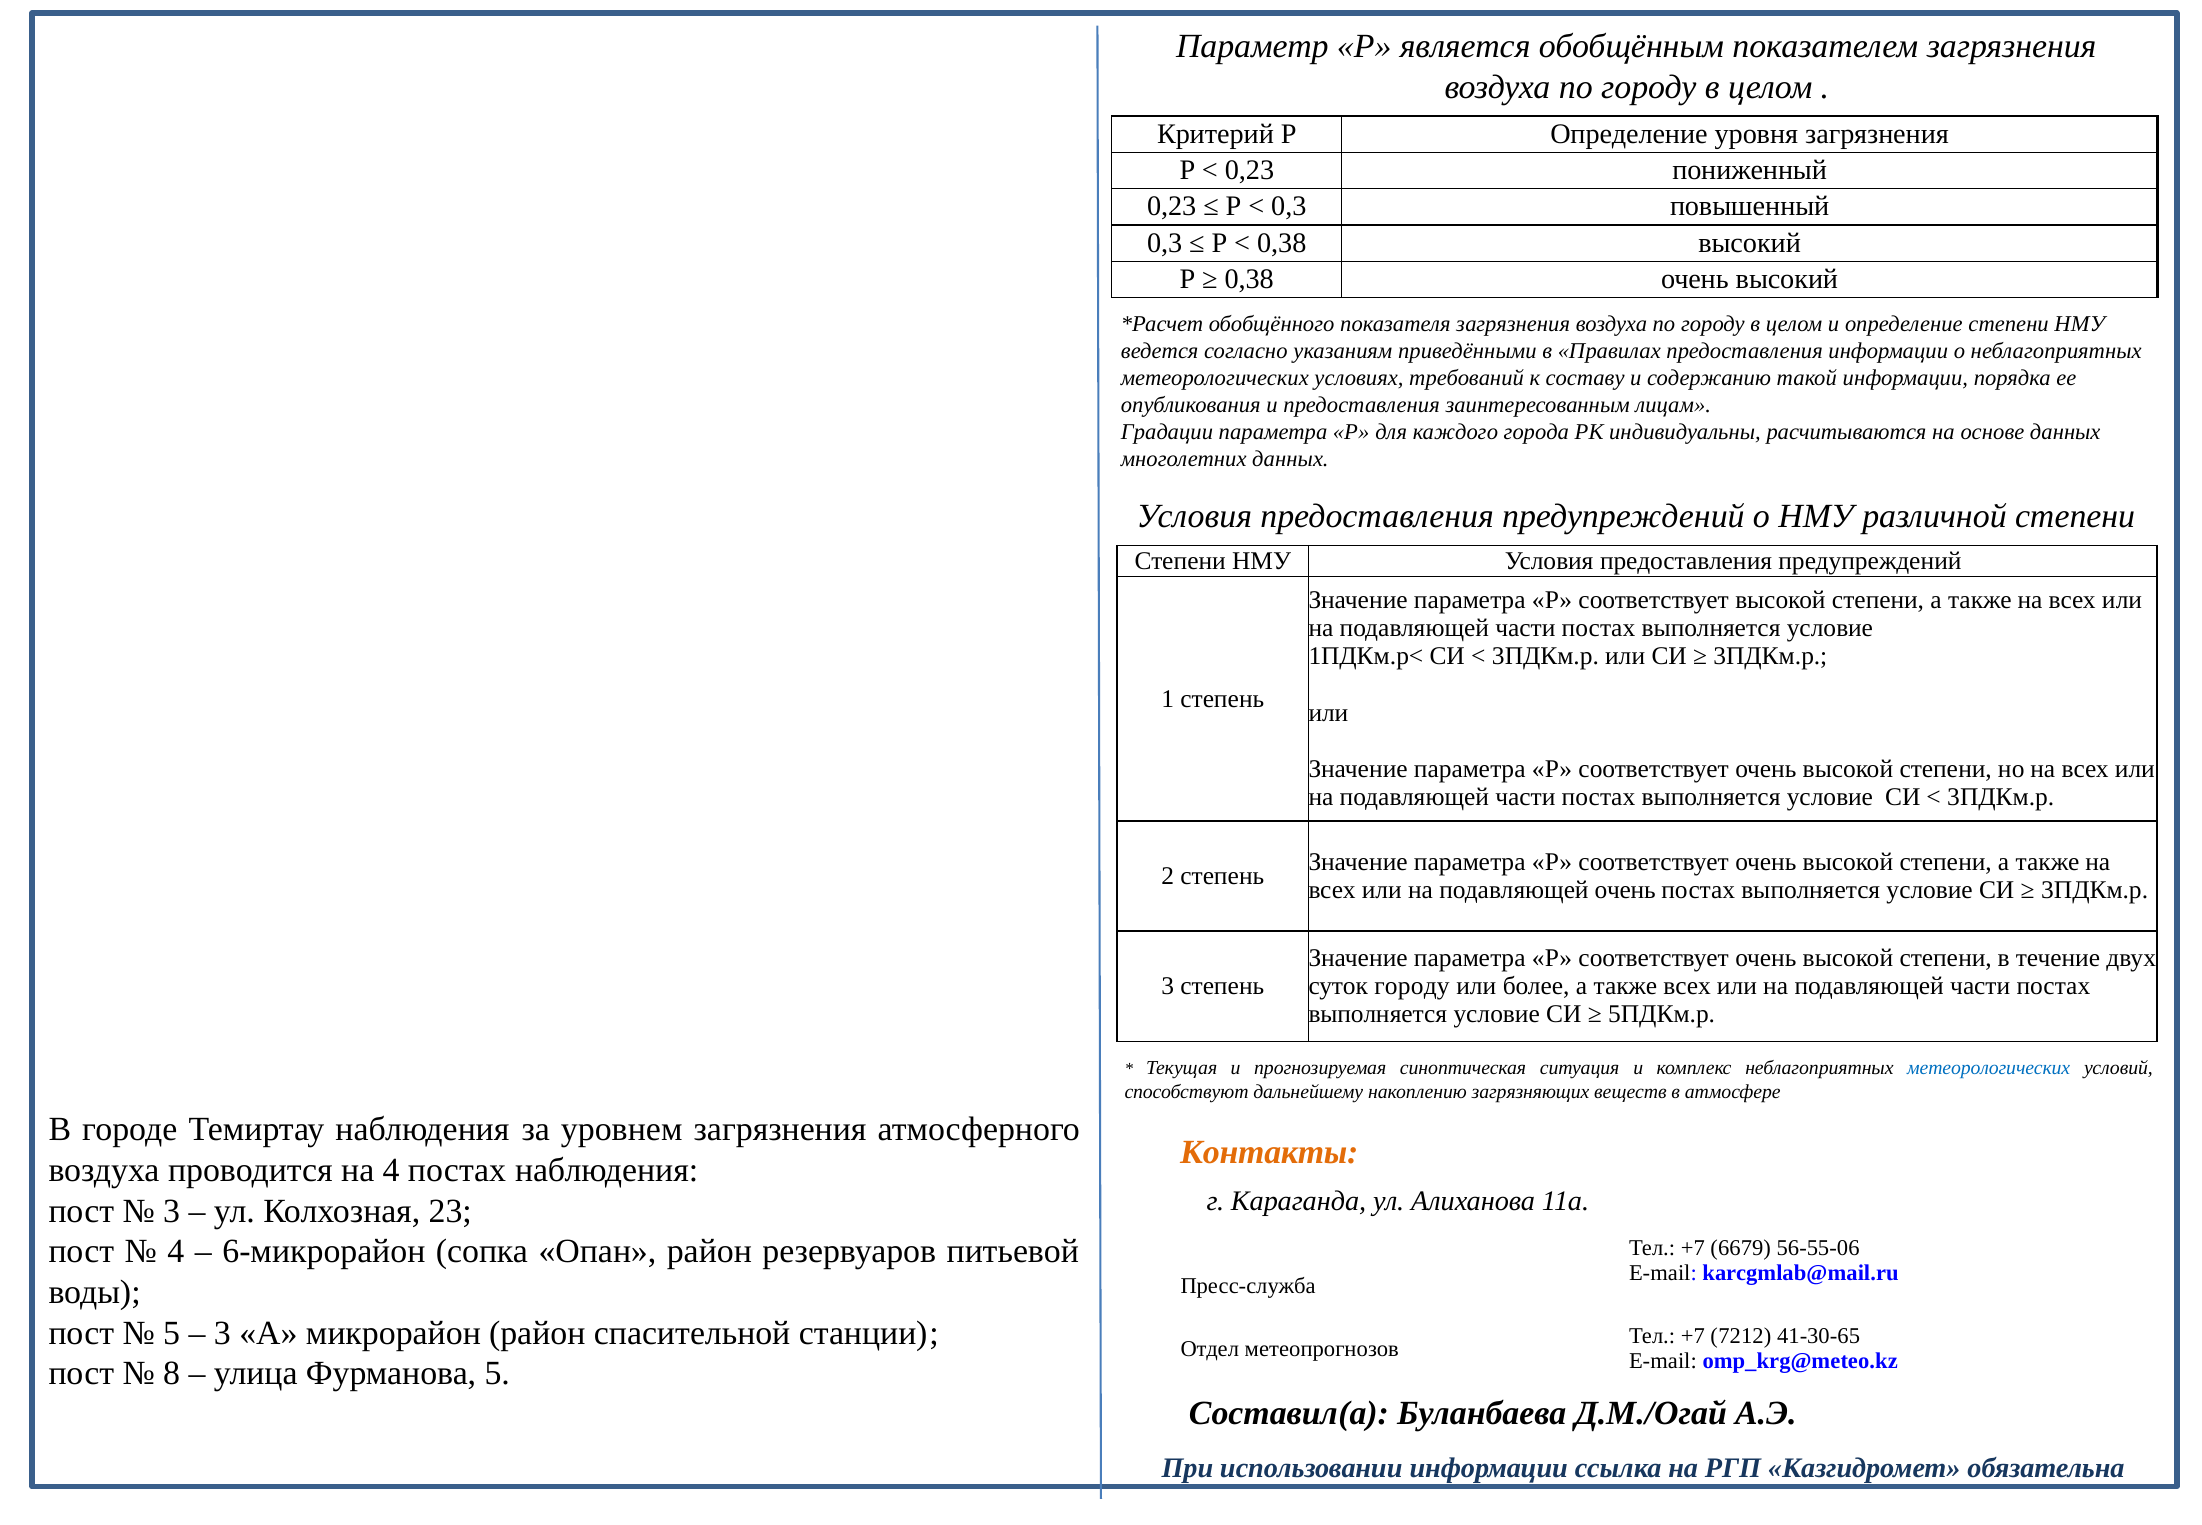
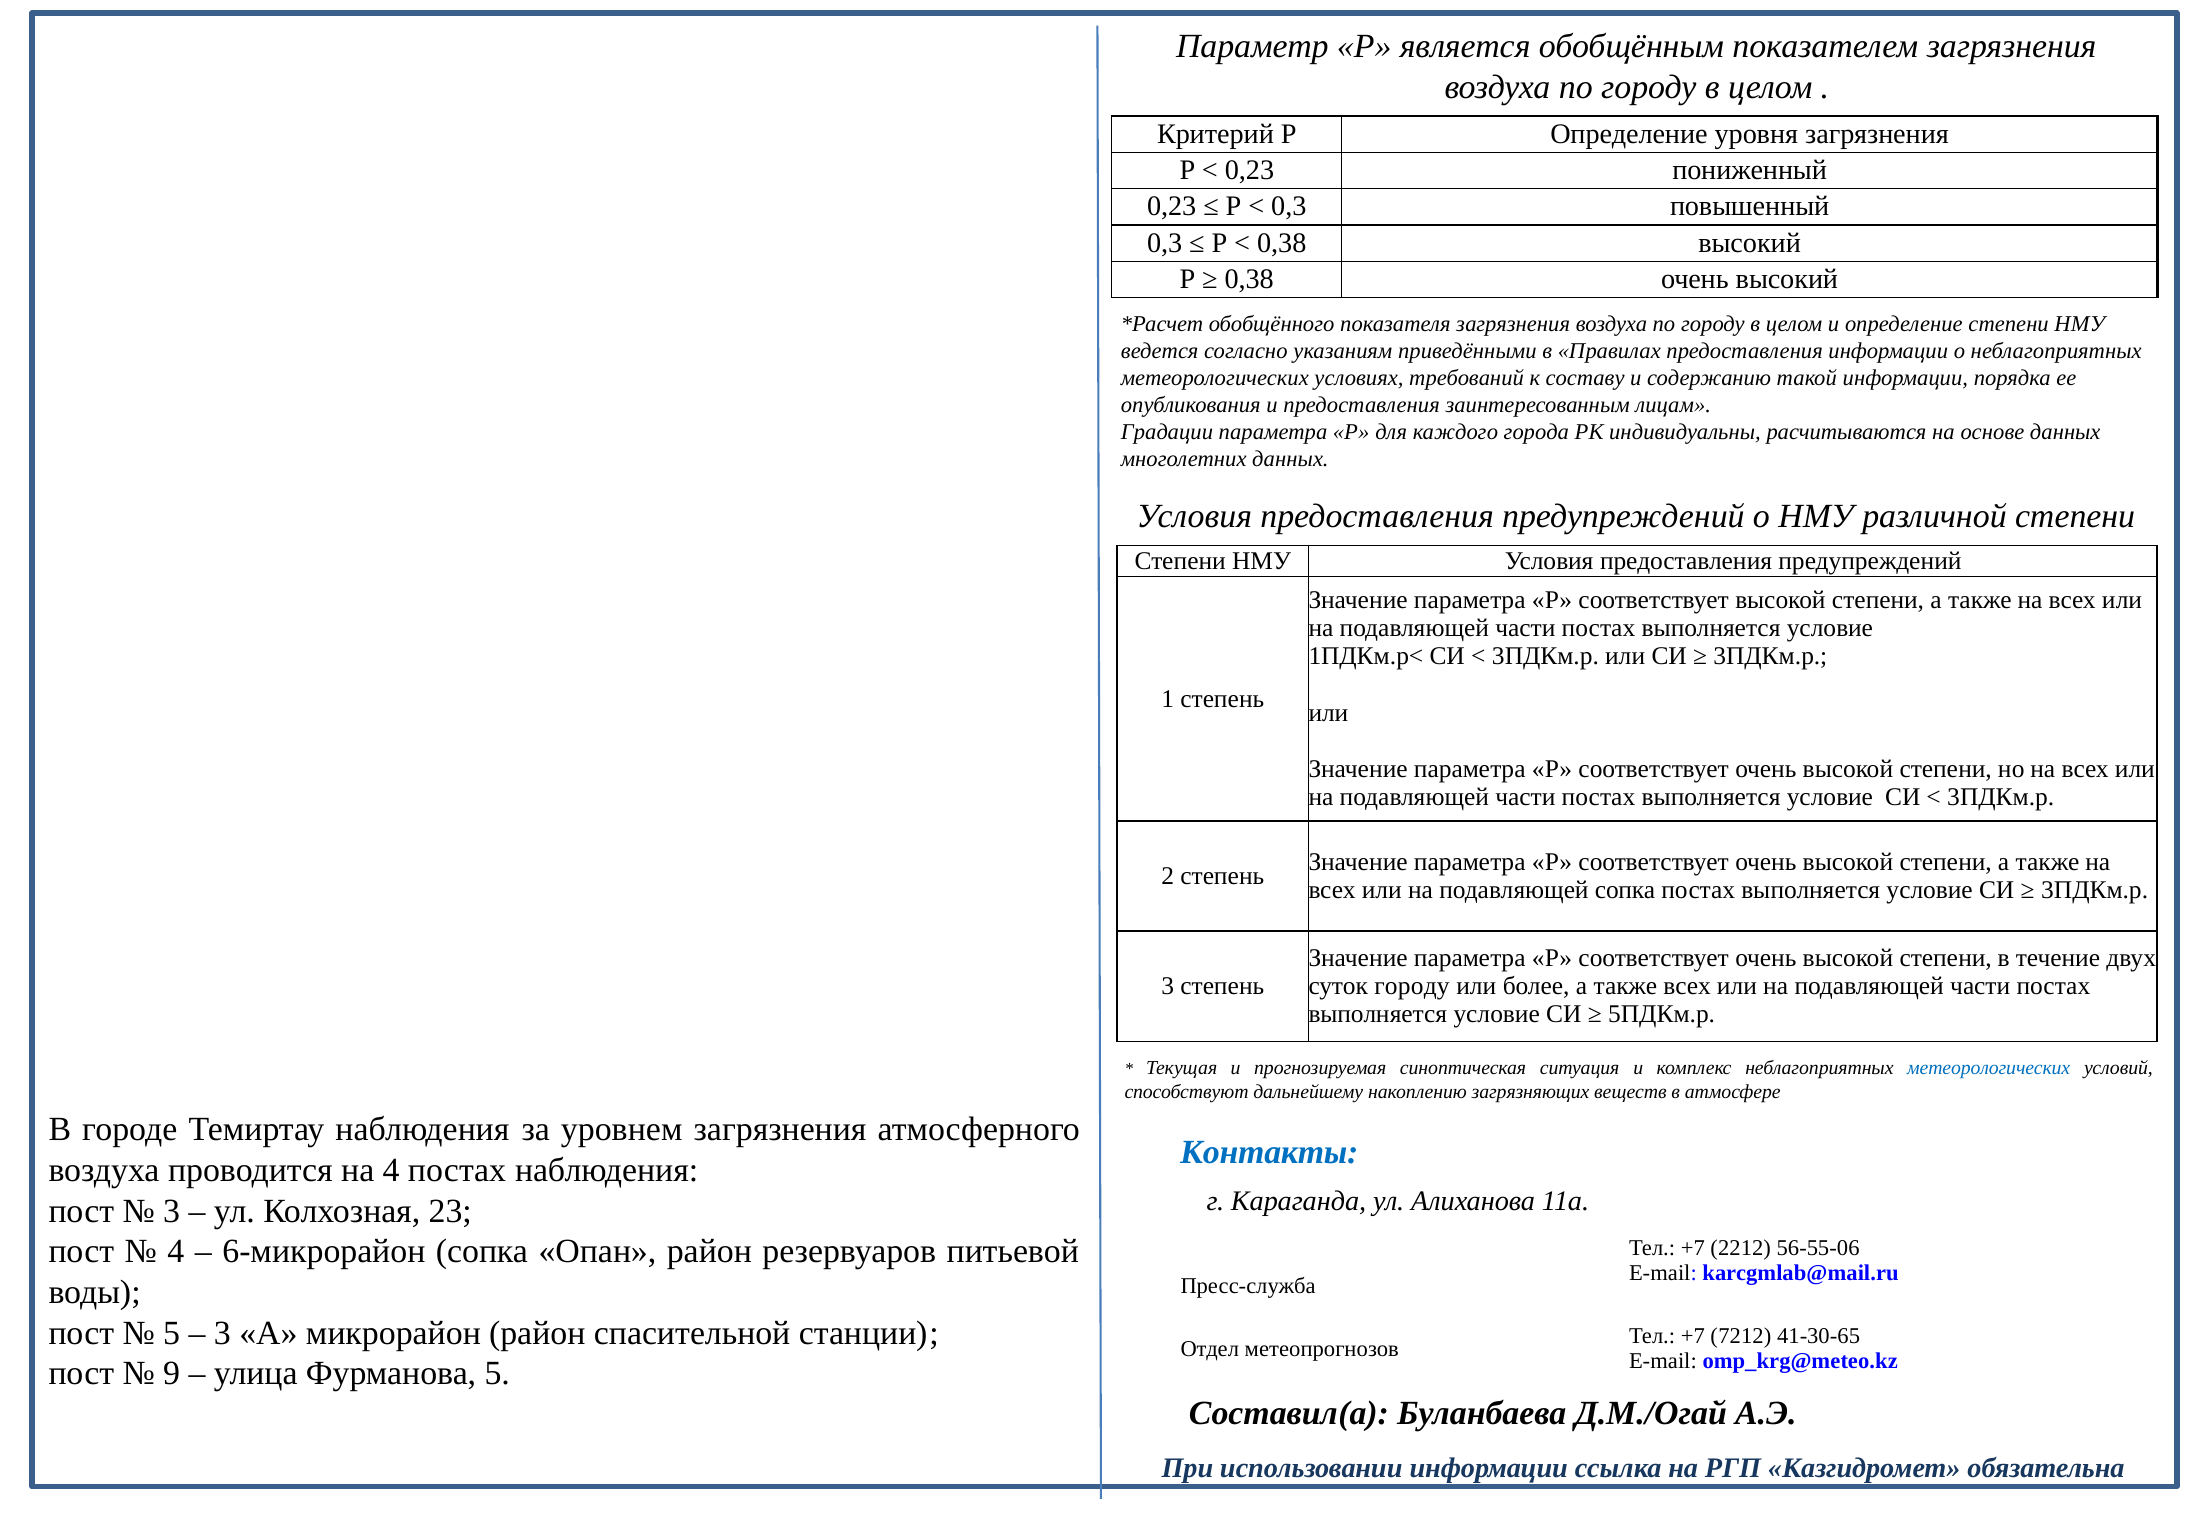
подавляющей очень: очень -> сопка (1625, 890)
Контакты colour: orange -> blue (1269, 1152)
6679: 6679 -> 2212 (1741, 1248)
8: 8 -> 9 (172, 1373)
